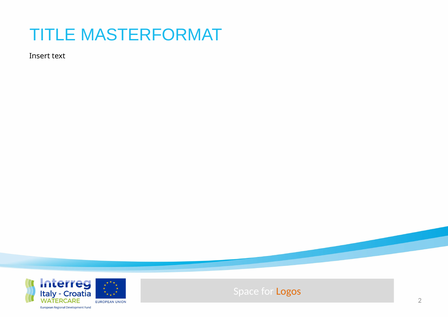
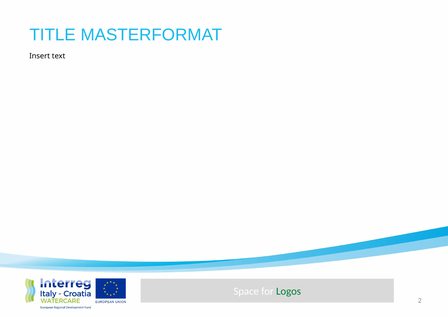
Logos colour: orange -> green (289, 291)
